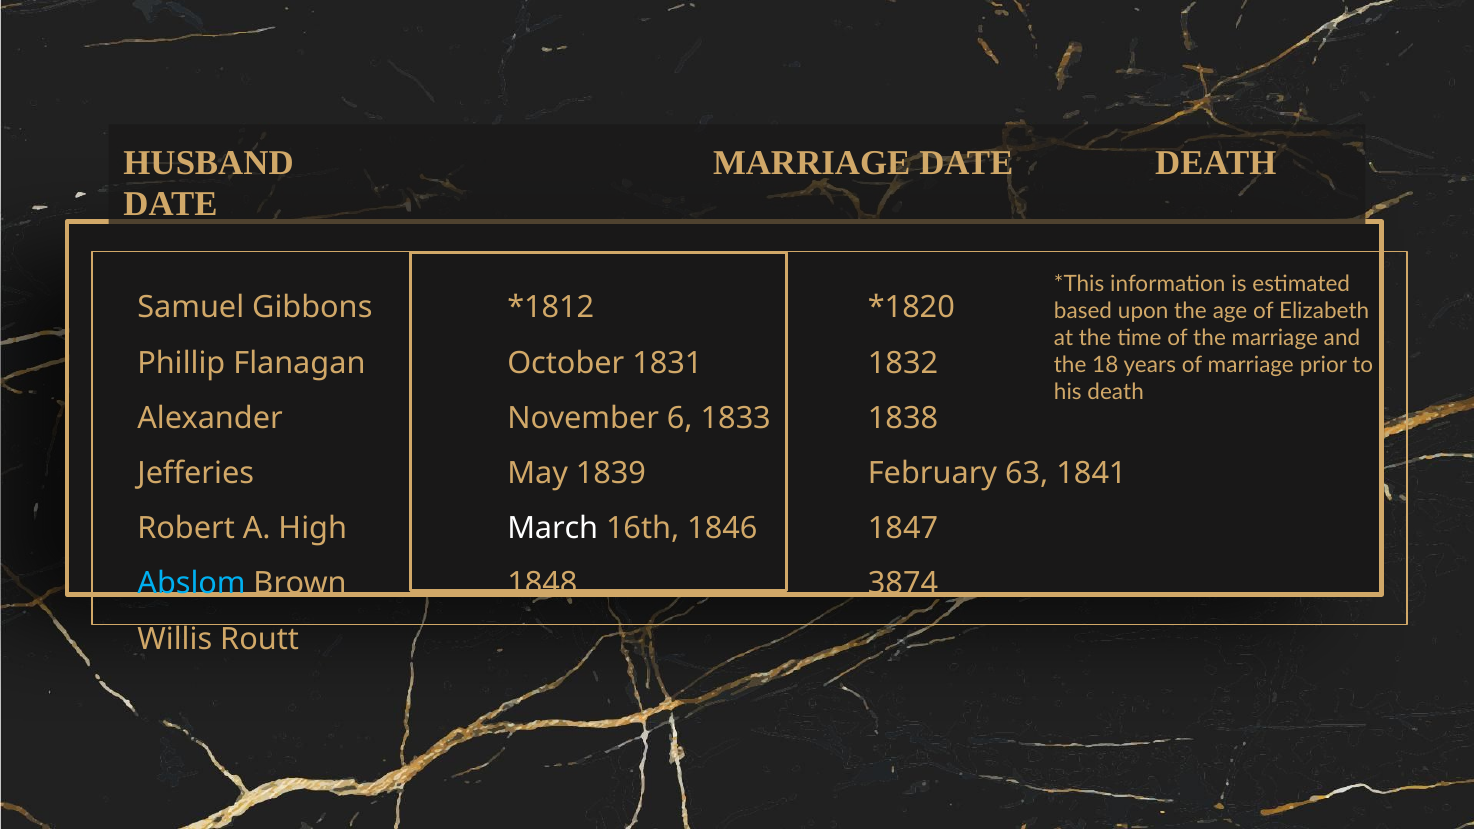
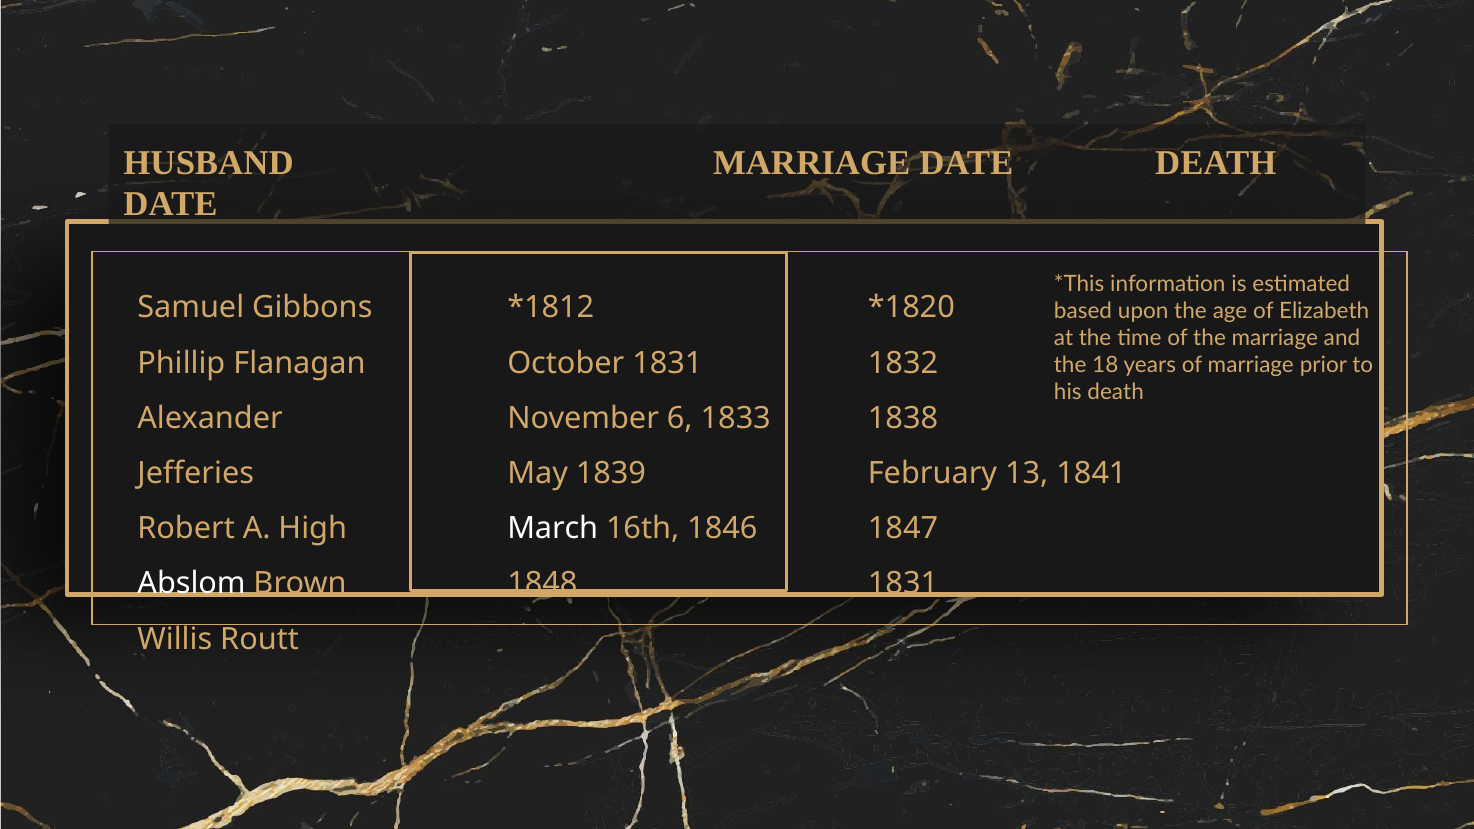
63: 63 -> 13 (1027, 473)
Abslom colour: light blue -> white (192, 584)
3874: 3874 -> 1831 (903, 584)
